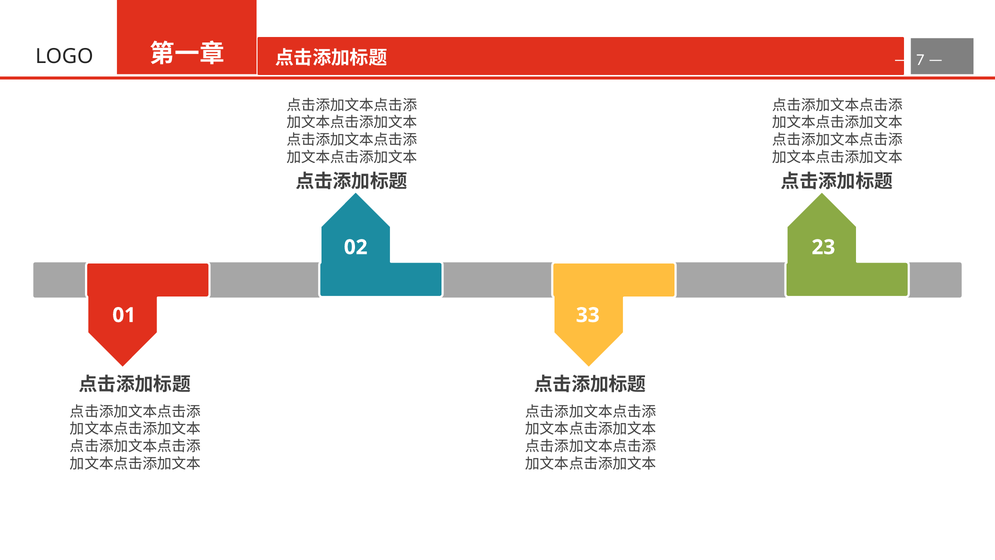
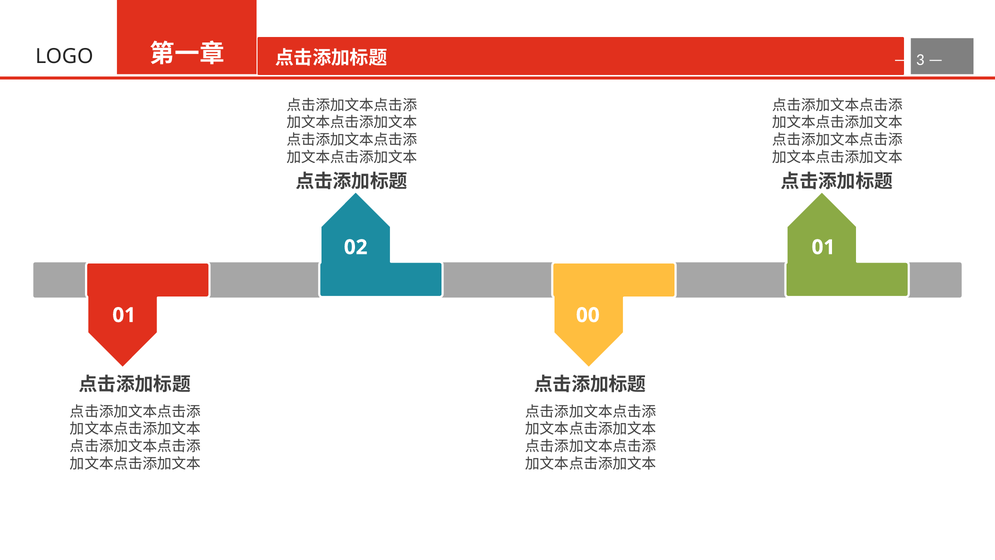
7: 7 -> 3 (920, 60)
02 23: 23 -> 01 (823, 247)
33: 33 -> 00 (588, 315)
